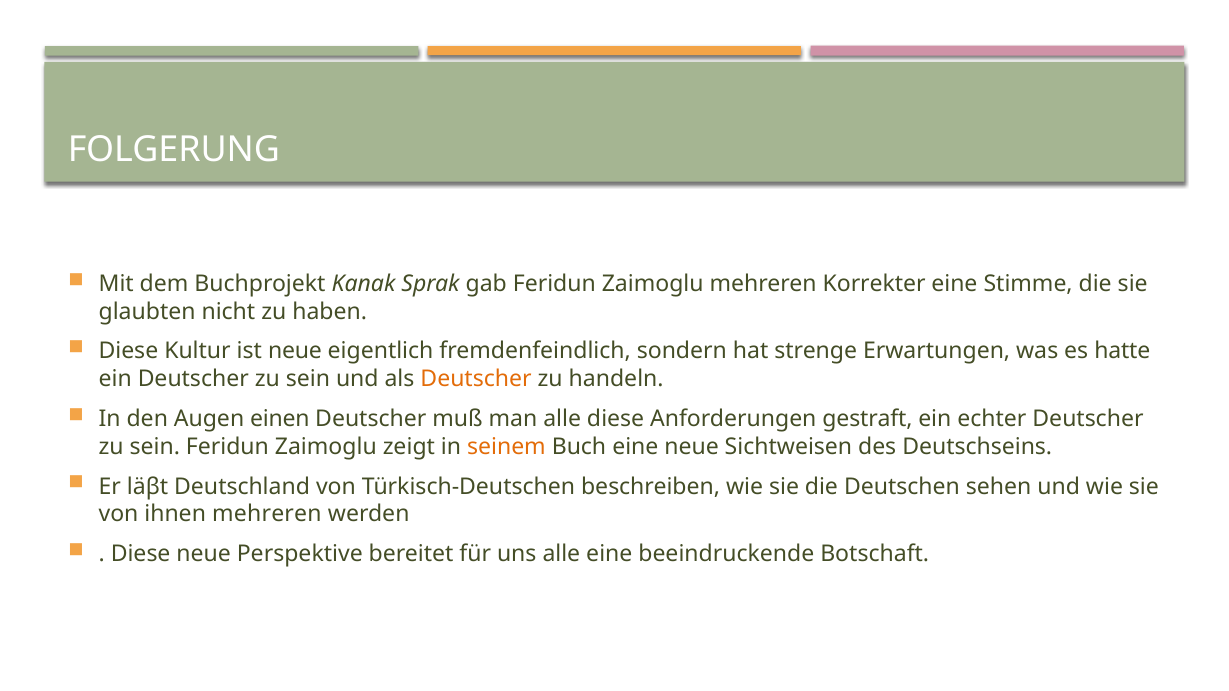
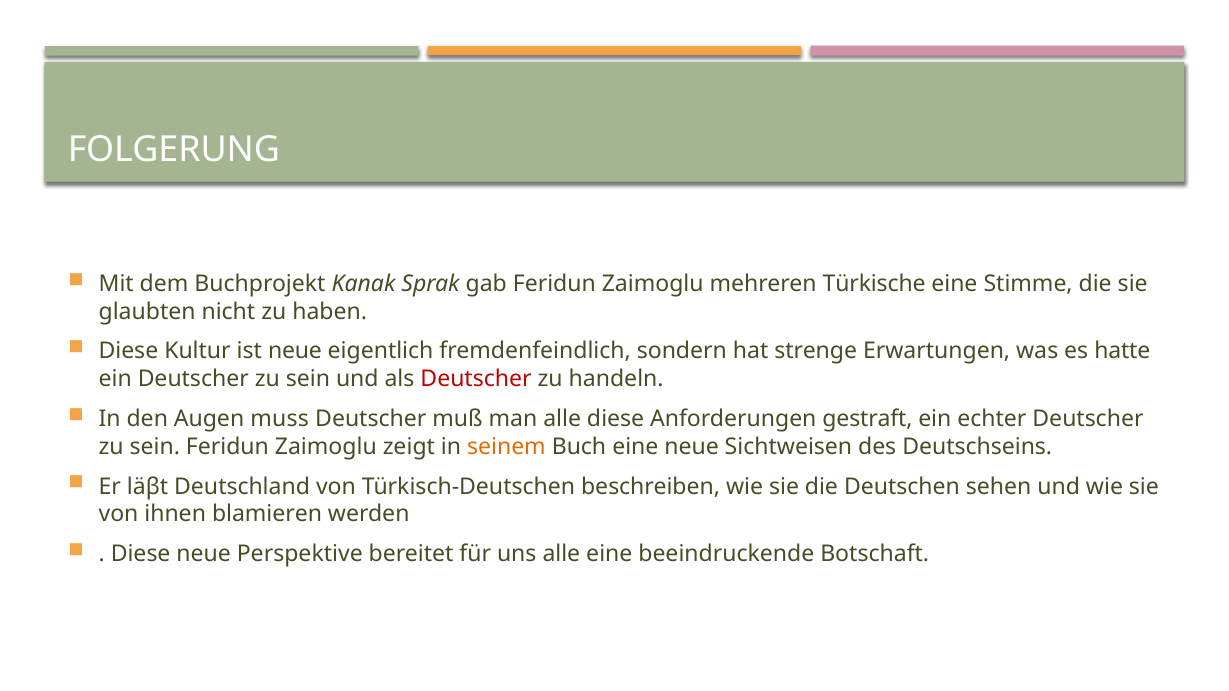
Korrekter: Korrekter -> Türkische (874, 284)
Deutscher colour: orange -> red (476, 379)
Augen einen: einen -> muss (280, 419)
ihnen mehreren: mehreren -> blamieren (267, 514)
